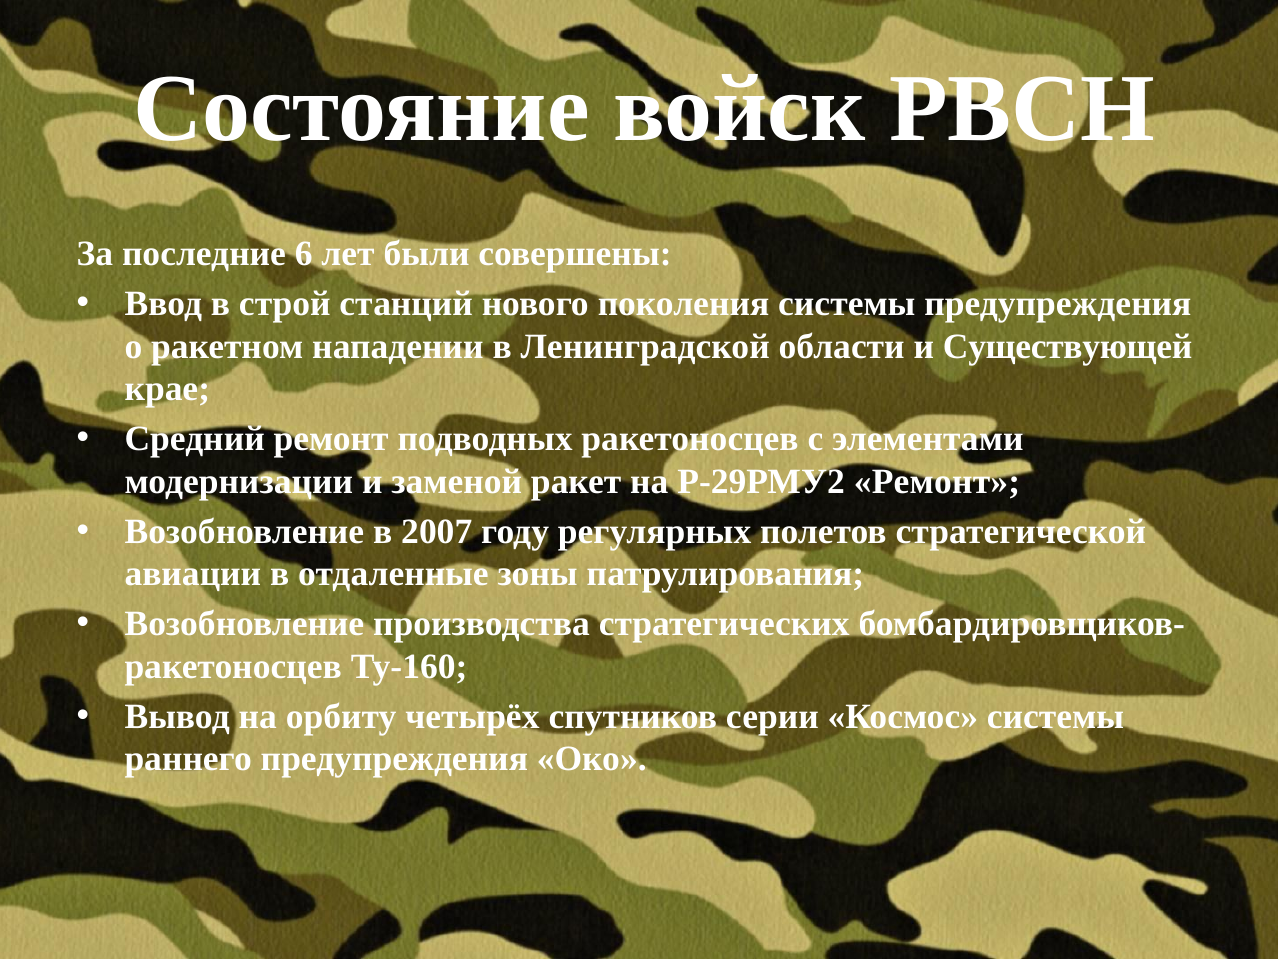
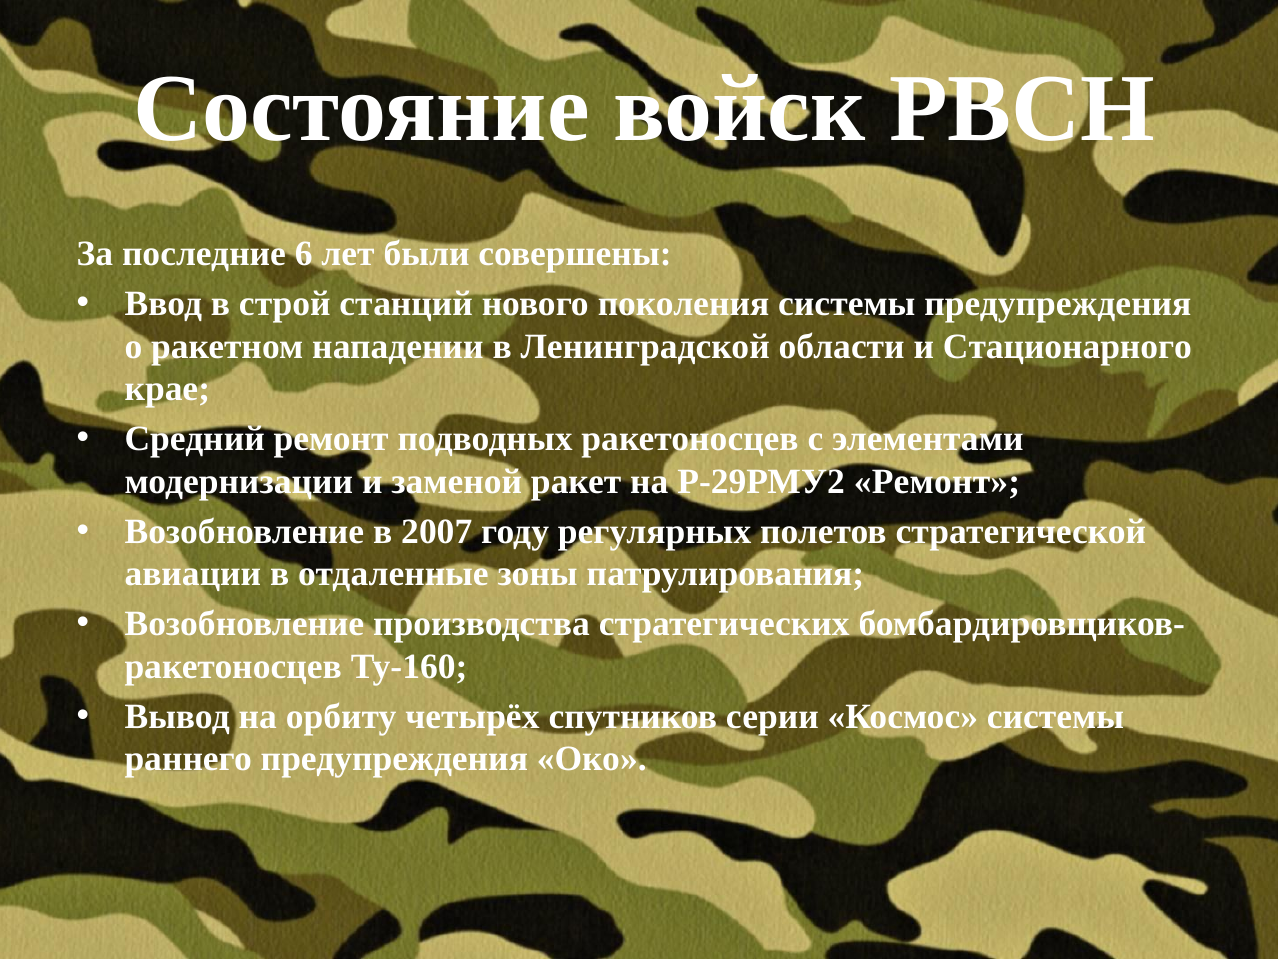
Существующей: Существующей -> Стационарного (1067, 346)
